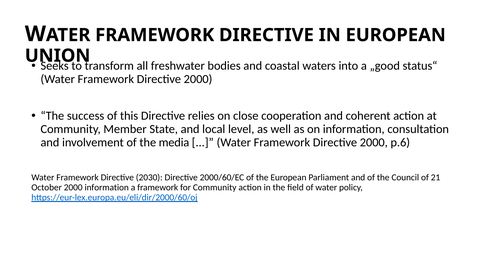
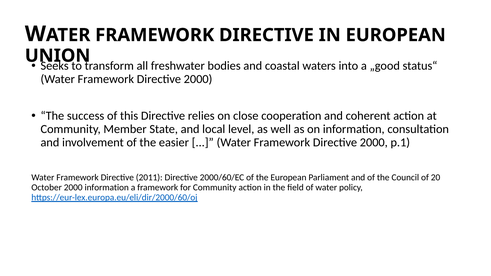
media: media -> easier (174, 142)
p.6: p.6 -> p.1 (400, 142)
2030: 2030 -> 2011 (149, 178)
21: 21 -> 20 (436, 178)
